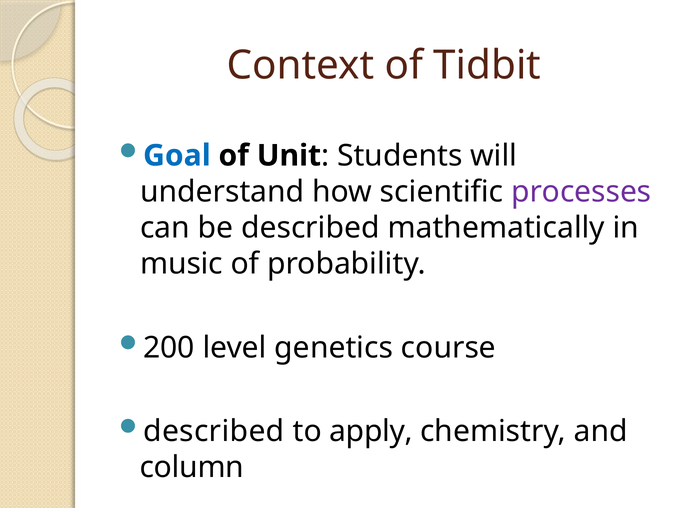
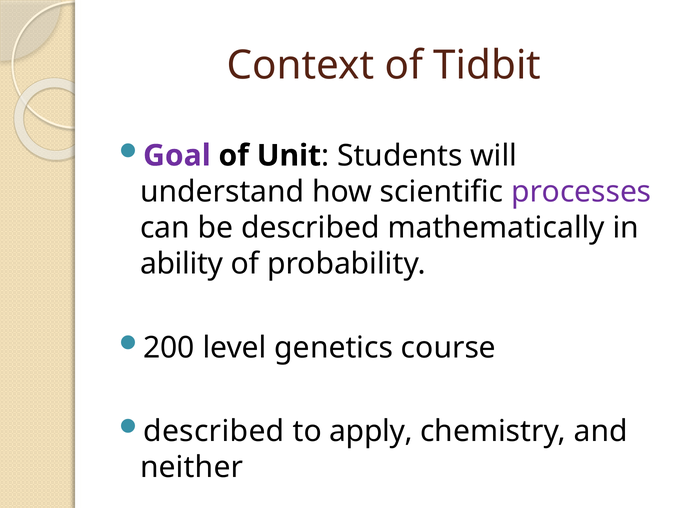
Goal colour: blue -> purple (177, 156)
music: music -> ability (182, 264)
column: column -> neither (192, 467)
